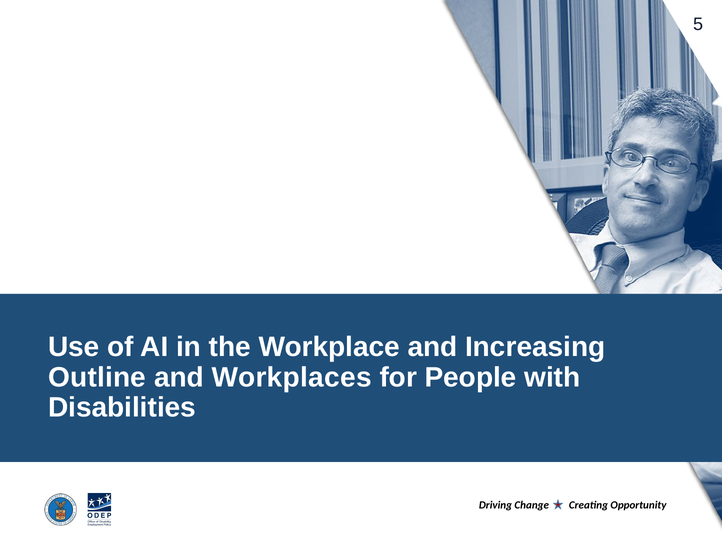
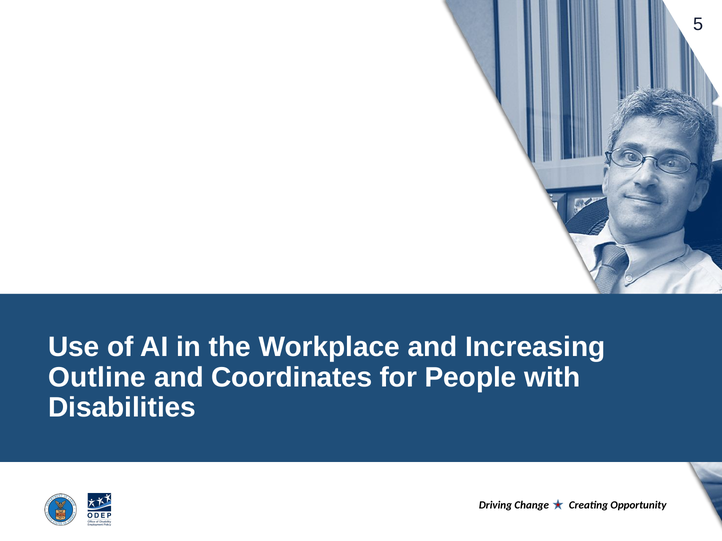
Workplaces: Workplaces -> Coordinates (292, 378)
